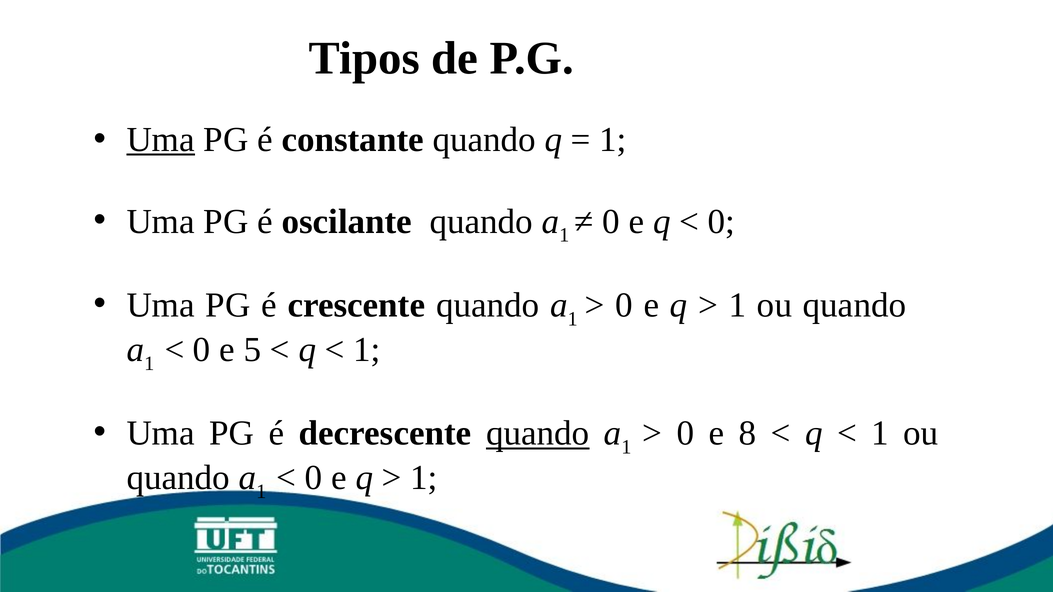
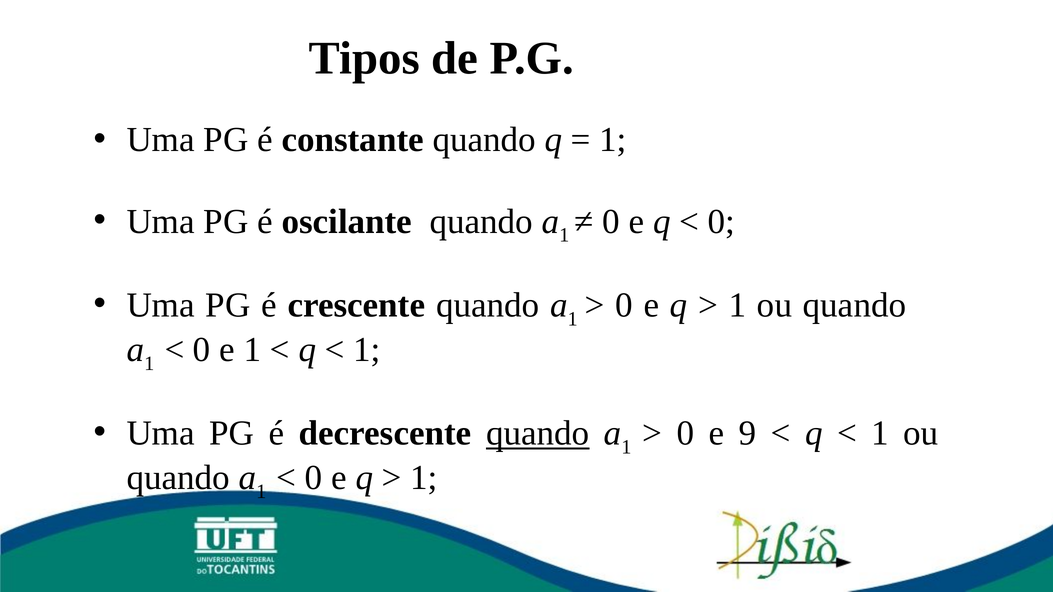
Uma underline: present -> none (161, 140)
e 5: 5 -> 1 (252, 350)
8: 8 -> 9 (747, 434)
